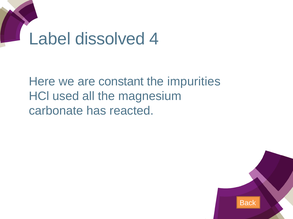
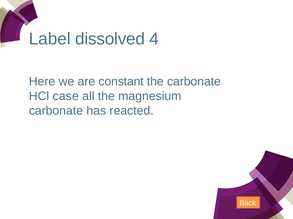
the impurities: impurities -> carbonate (194, 82)
used: used -> case (66, 96)
